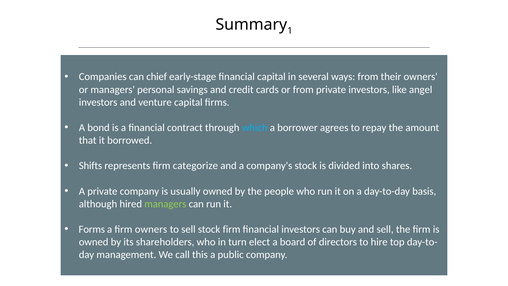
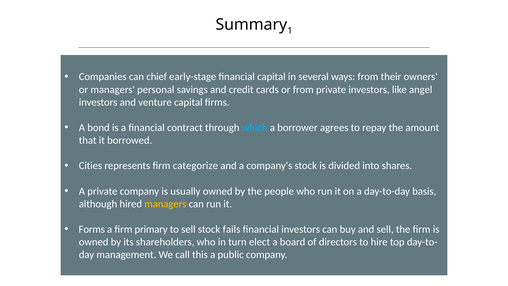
Shifts: Shifts -> Cities (90, 166)
managers colour: light green -> yellow (165, 204)
firm owners: owners -> primary (151, 229)
stock firm: firm -> fails (231, 229)
